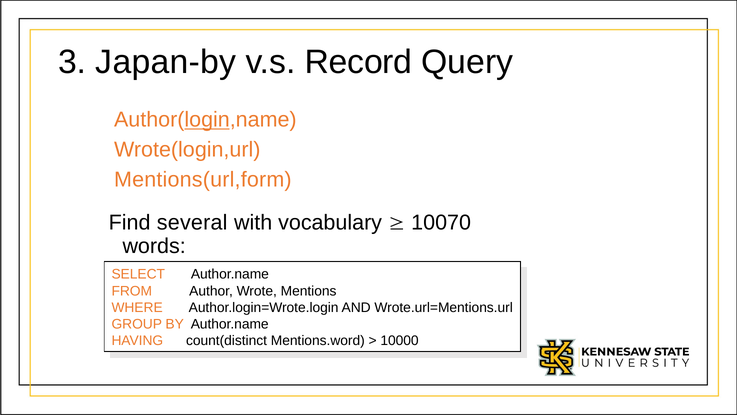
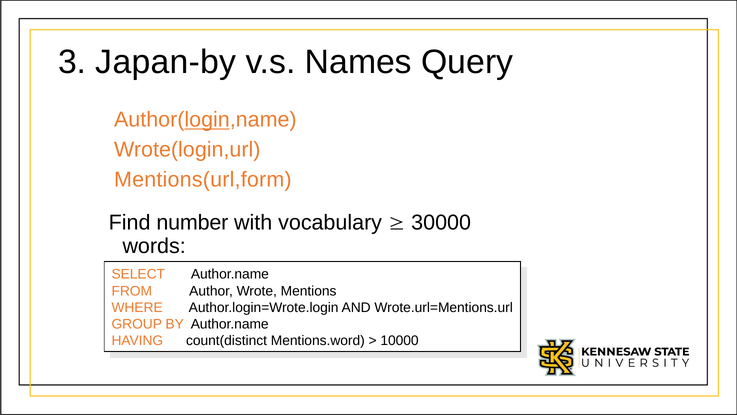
Record: Record -> Names (358, 62)
several: several -> number (192, 222)
10070: 10070 -> 30000 (441, 222)
